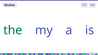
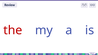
the colour: green -> red (13, 30)
